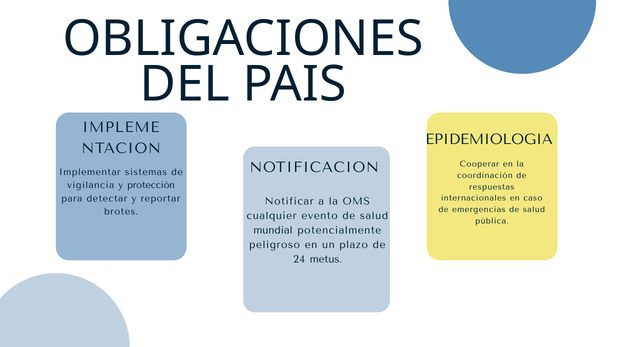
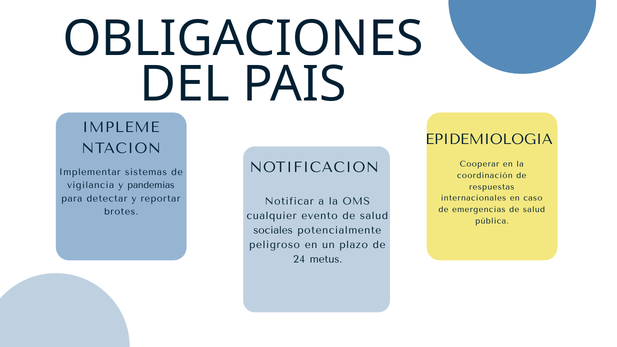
protección: protección -> pandemias (151, 185)
mundial: mundial -> sociales (273, 230)
